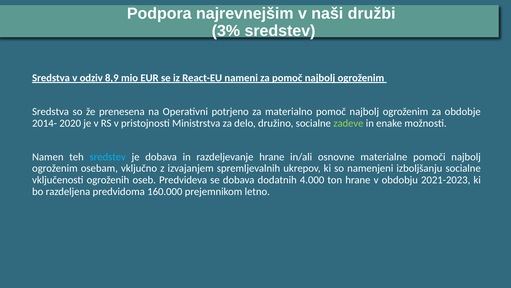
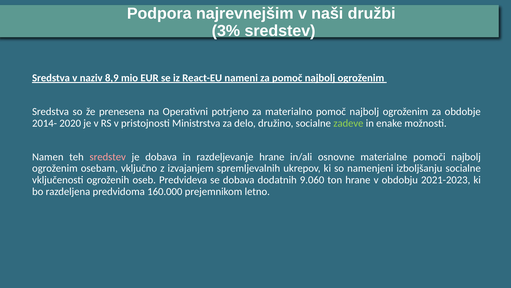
odziv: odziv -> naziv (91, 78)
sredstev colour: light blue -> pink (108, 157)
4.000: 4.000 -> 9.060 (312, 180)
